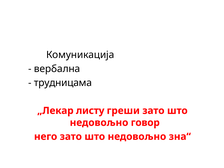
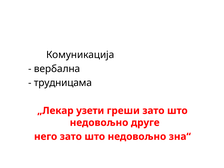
листу: листу -> узети (90, 111)
говор: говор -> друге (145, 123)
